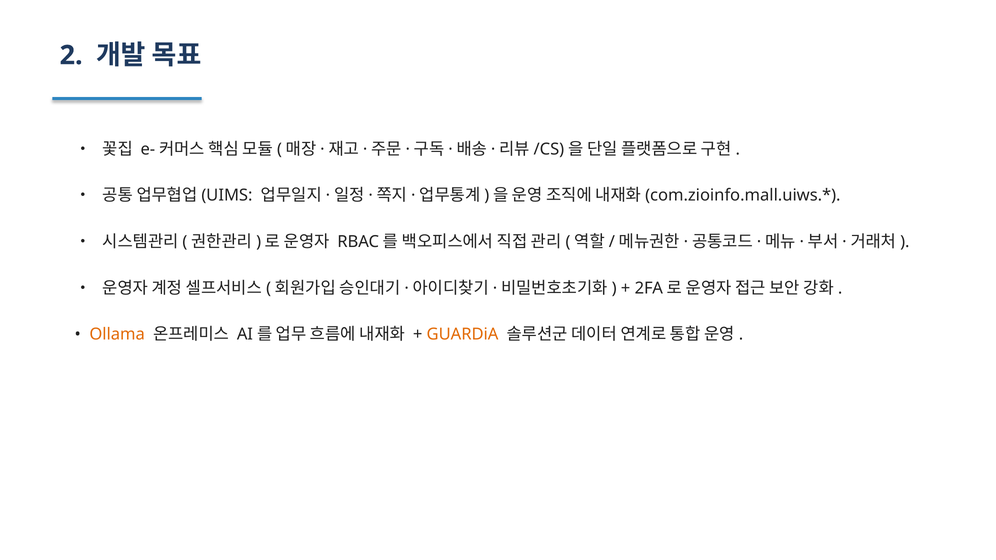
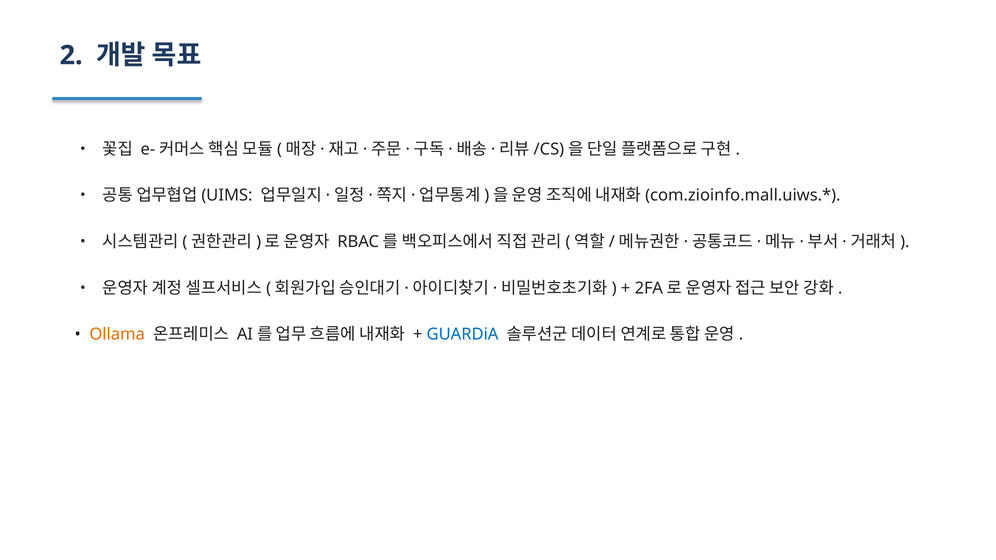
GUARDiA colour: orange -> blue (463, 335)
